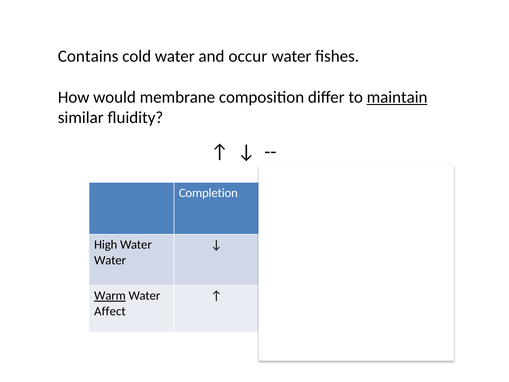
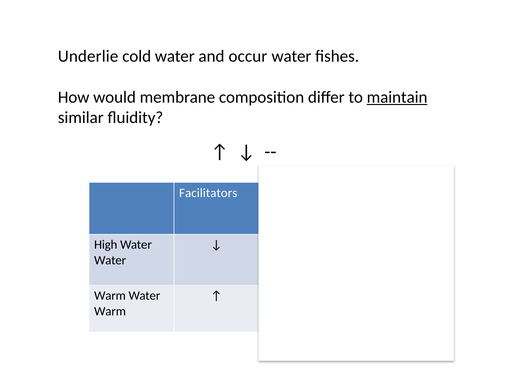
Contains: Contains -> Underlie (88, 56)
Completion: Completion -> Facilitators (208, 193)
Warm underline: present -> none (110, 295)
Affect: Affect -> Warm (110, 311)
